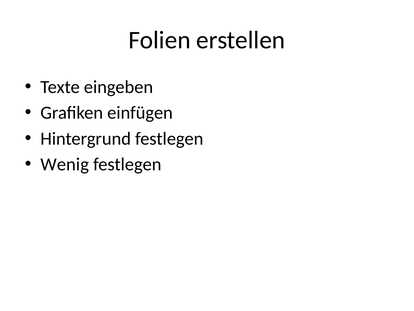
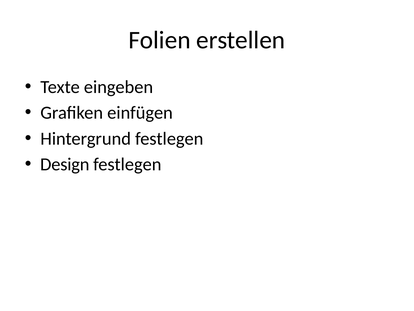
Wenig: Wenig -> Design (65, 164)
